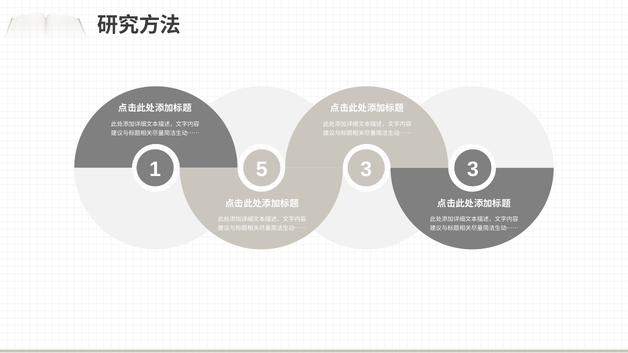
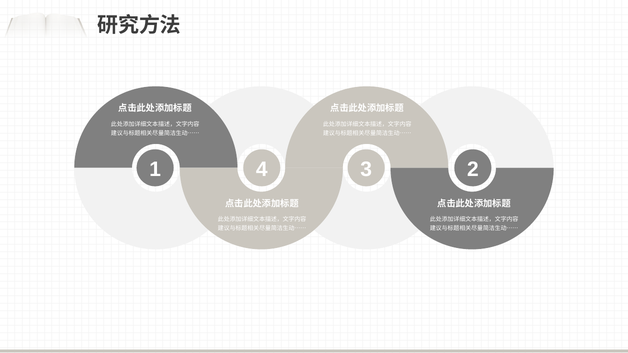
5: 5 -> 4 (262, 169)
3 3: 3 -> 2 (473, 169)
